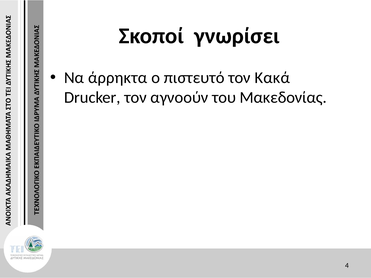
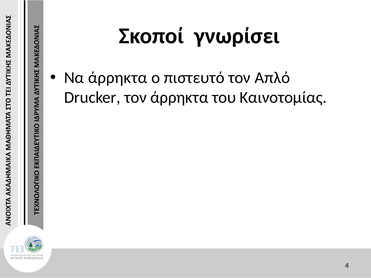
Κακά: Κακά -> Απλό (272, 78)
τον αγνοούν: αγνοούν -> άρρηκτα (179, 98)
Μακεδονίας: Μακεδονίας -> Καινοτομίας (283, 98)
